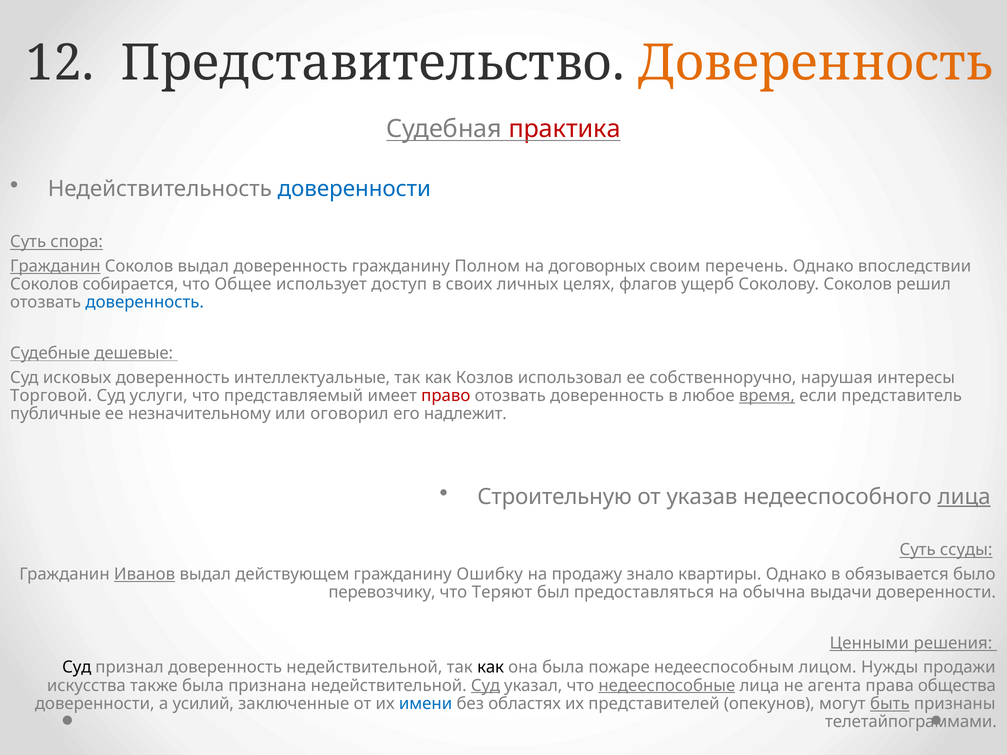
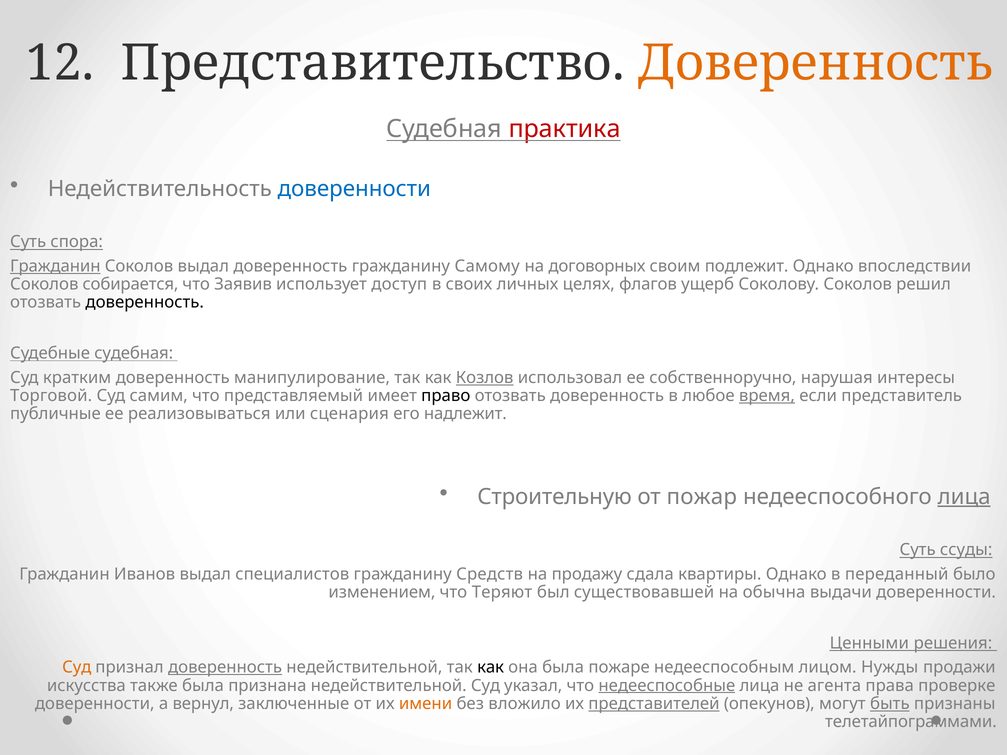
Полном: Полном -> Самому (487, 266)
перечень: перечень -> подлежит (747, 266)
Общее: Общее -> Заявив (243, 284)
доверенность colour: blue -> black (145, 303)
Судебные дешевые: дешевые -> судебная (134, 353)
исковых: исковых -> кратким (77, 378)
интеллектуальные: интеллектуальные -> манипулирование (312, 378)
Козлов underline: none -> present (485, 378)
услуги: услуги -> самим (159, 396)
право colour: red -> black (446, 396)
незначительному: незначительному -> реализовываться (199, 414)
оговорил: оговорил -> сценария (349, 414)
указав: указав -> пожар (702, 497)
Иванов underline: present -> none (145, 574)
действующем: действующем -> специалистов (292, 574)
Ошибку: Ошибку -> Средств (490, 574)
знало: знало -> сдала (650, 574)
обязывается: обязывается -> переданный (897, 574)
перевозчику: перевозчику -> изменением (382, 592)
предоставляться: предоставляться -> существовавшей (644, 592)
Суд colour: black -> orange (77, 668)
доверенность underline: none -> present (225, 668)
Суд underline: present -> none (486, 686)
общества: общества -> проверке (957, 686)
усилий: усилий -> вернул (203, 704)
имени colour: blue -> orange (426, 704)
областях: областях -> вложило (525, 704)
представителей underline: none -> present (654, 704)
